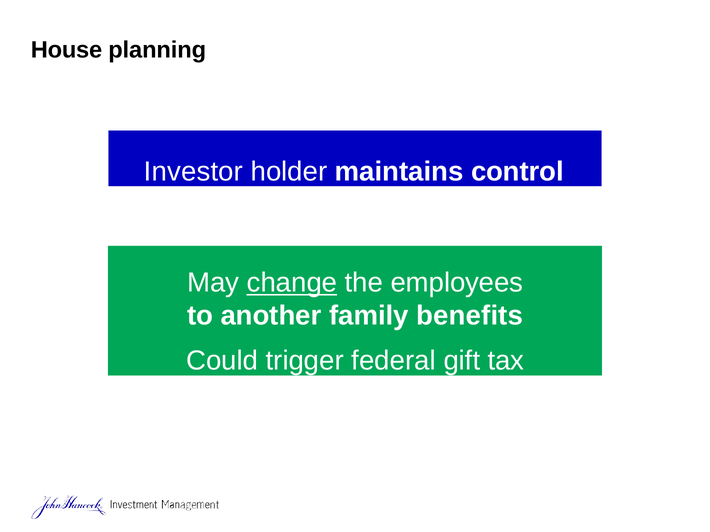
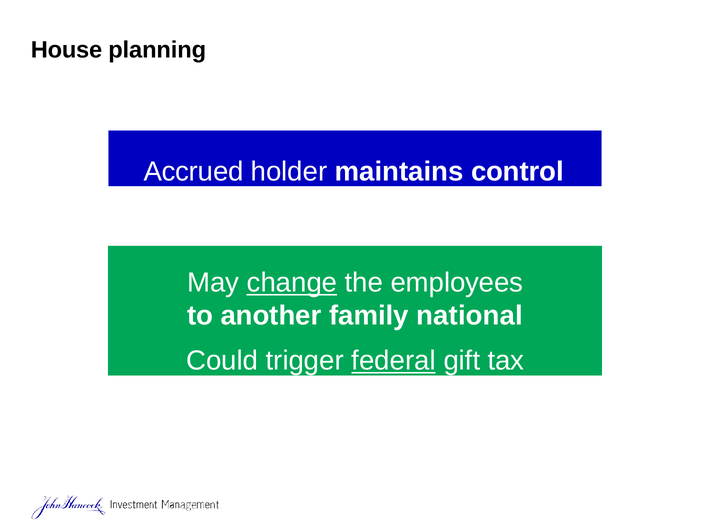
Investor: Investor -> Accrued (194, 172)
benefits: benefits -> national (470, 316)
federal underline: none -> present (394, 361)
